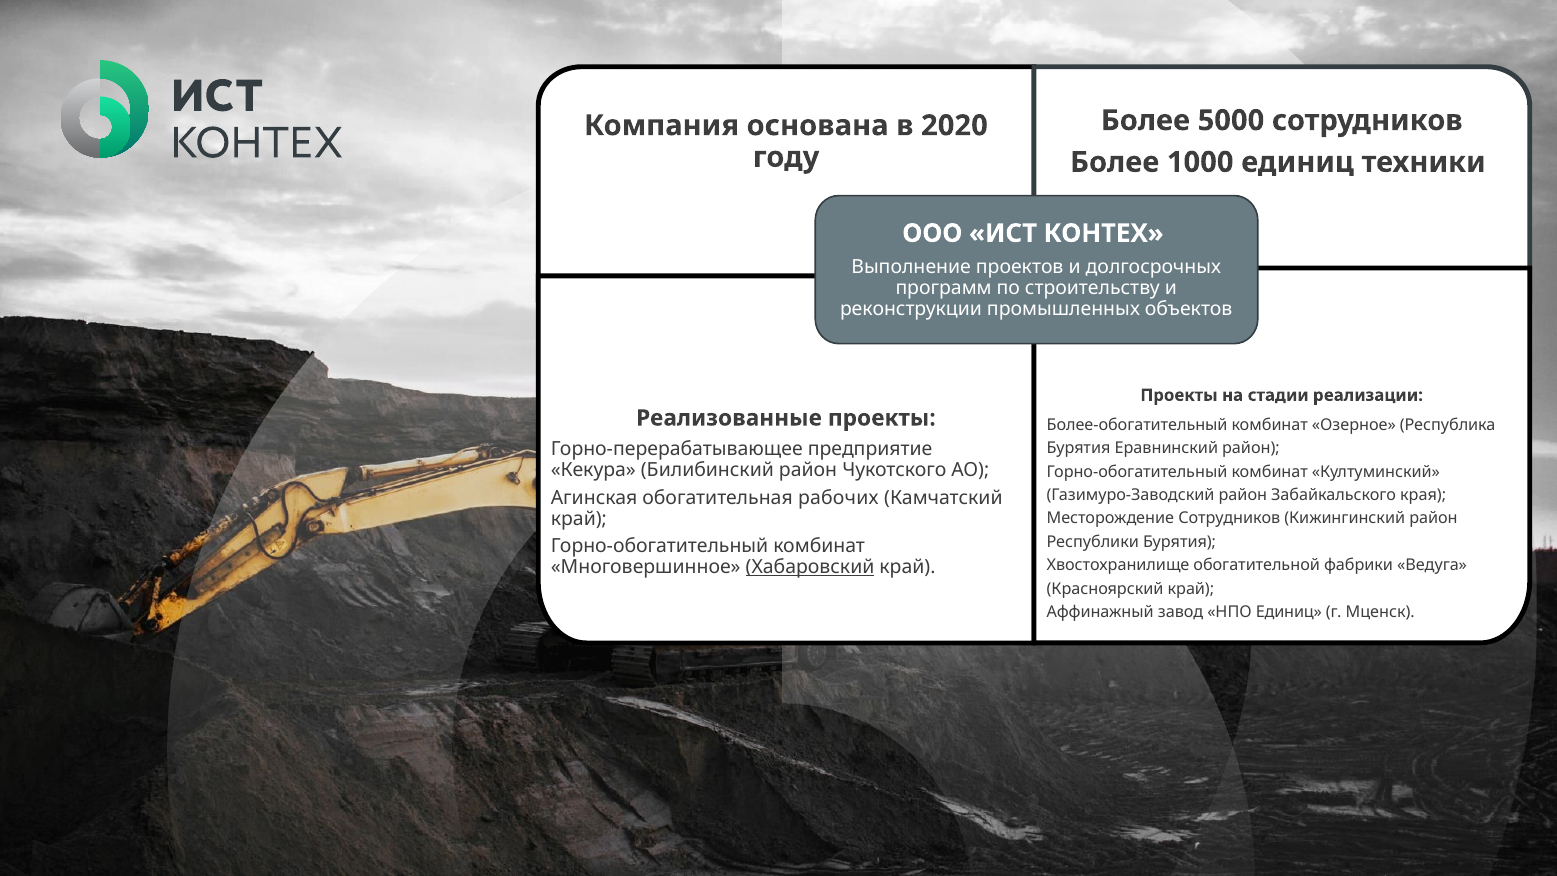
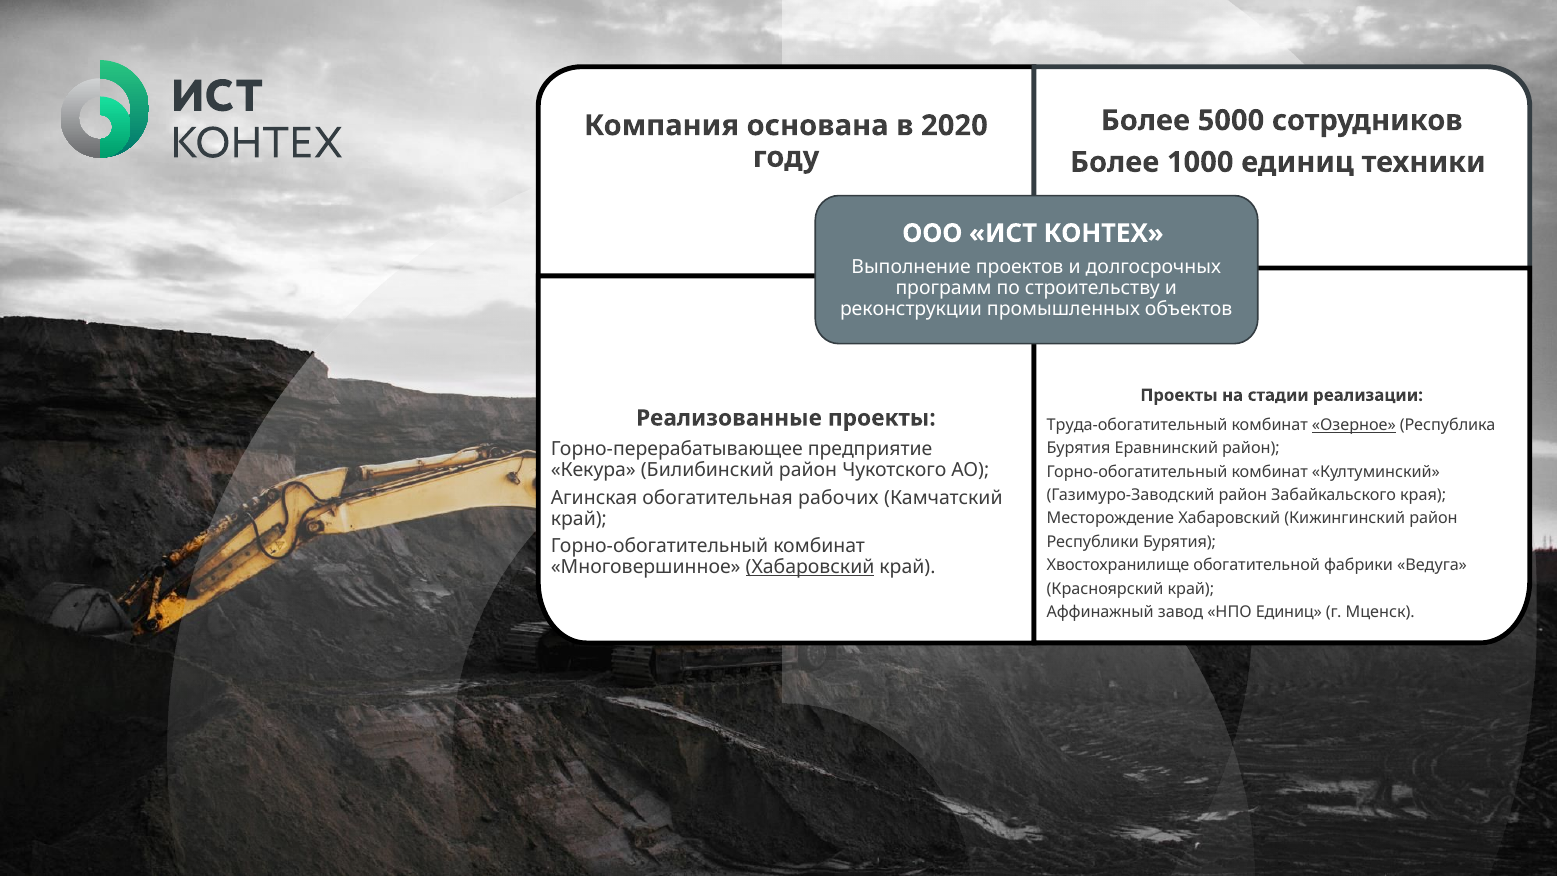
Более-обогатительный: Более-обогатительный -> Труда-обогатительный (1137, 425)
Озерное underline: none -> present (1354, 425)
Месторождение Сотрудников: Сотрудников -> Хабаровский (1229, 519)
